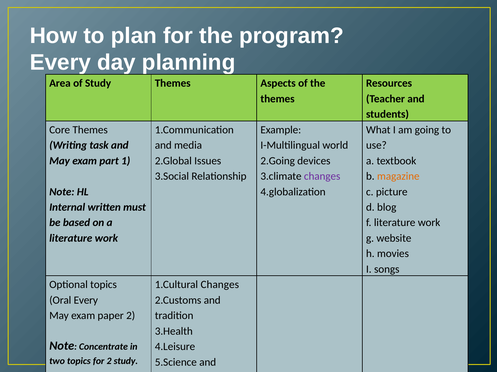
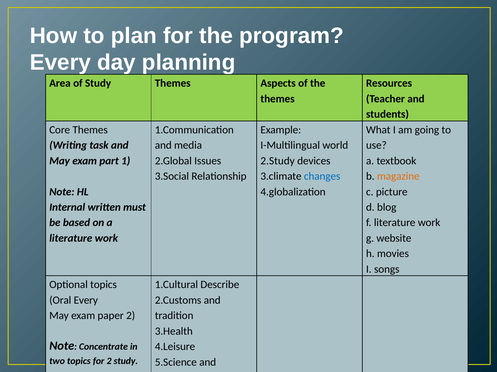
2.Going: 2.Going -> 2.Study (278, 161)
changes colour: purple -> blue (322, 177)
1.Cultural Changes: Changes -> Describe (220, 285)
